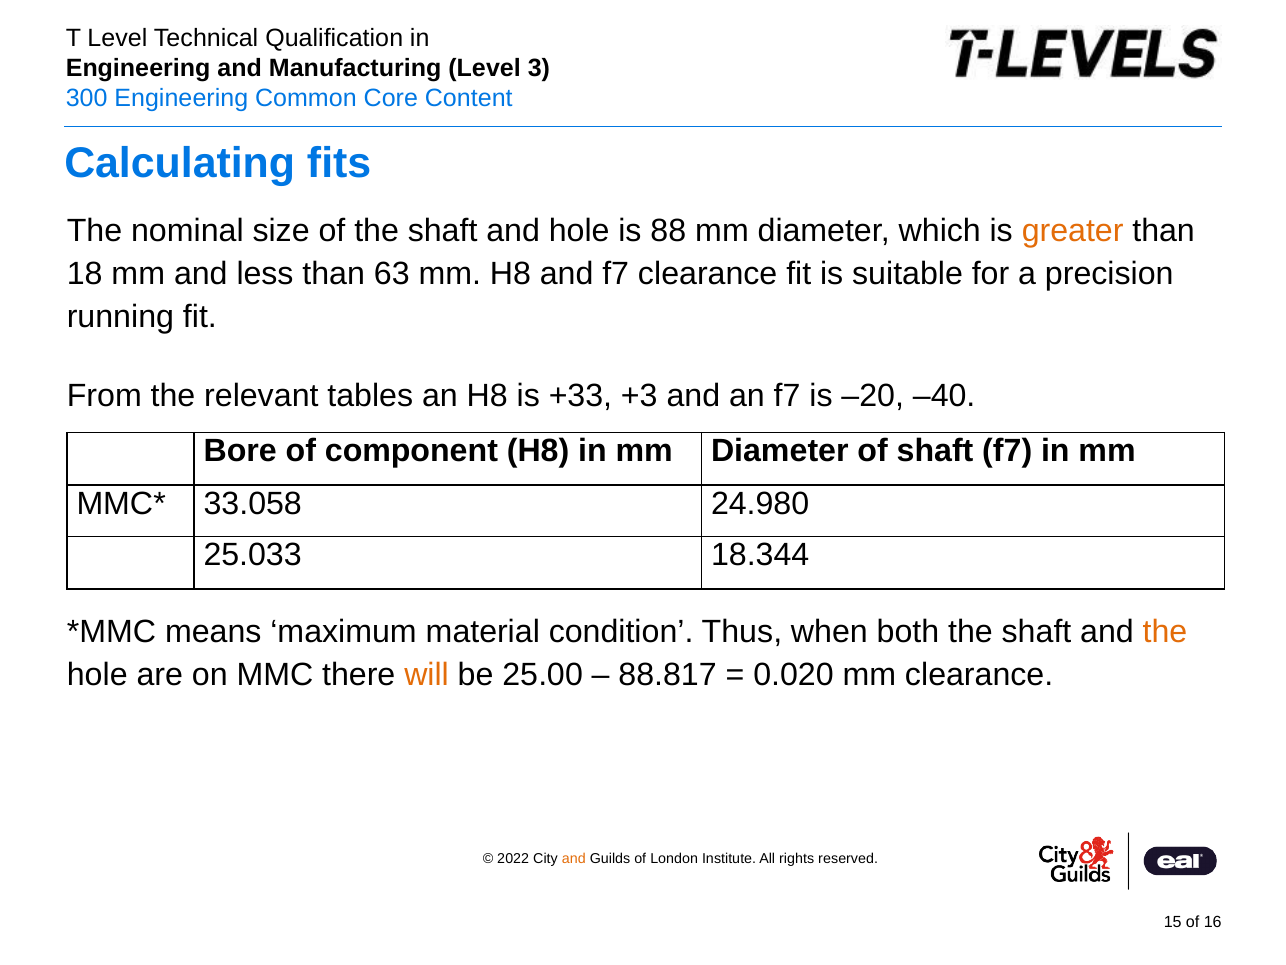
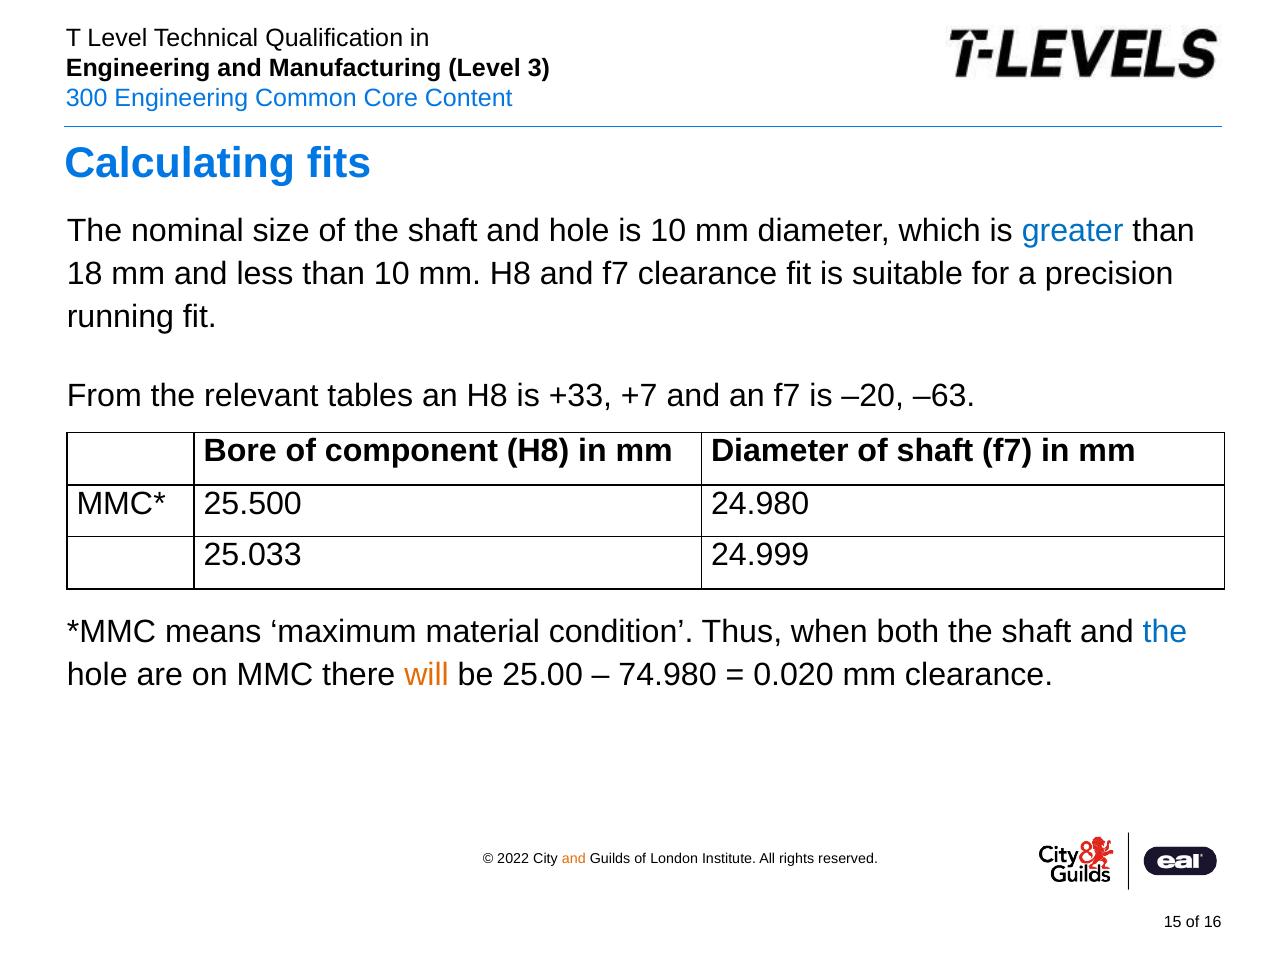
is 88: 88 -> 10 (668, 231)
greater colour: orange -> blue (1073, 231)
than 63: 63 -> 10 (392, 274)
+3: +3 -> +7 (639, 395)
–40: –40 -> –63 (944, 395)
33.058: 33.058 -> 25.500 (253, 503)
18.344: 18.344 -> 24.999 (760, 555)
the colour: orange -> blue (1165, 631)
88.817: 88.817 -> 74.980 (668, 674)
